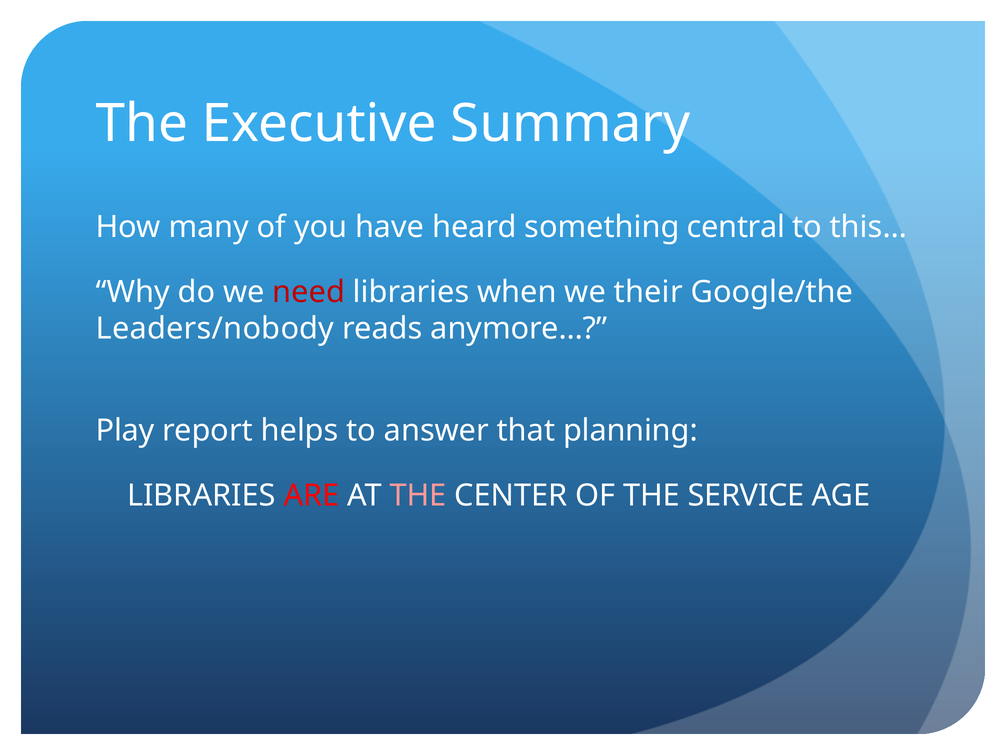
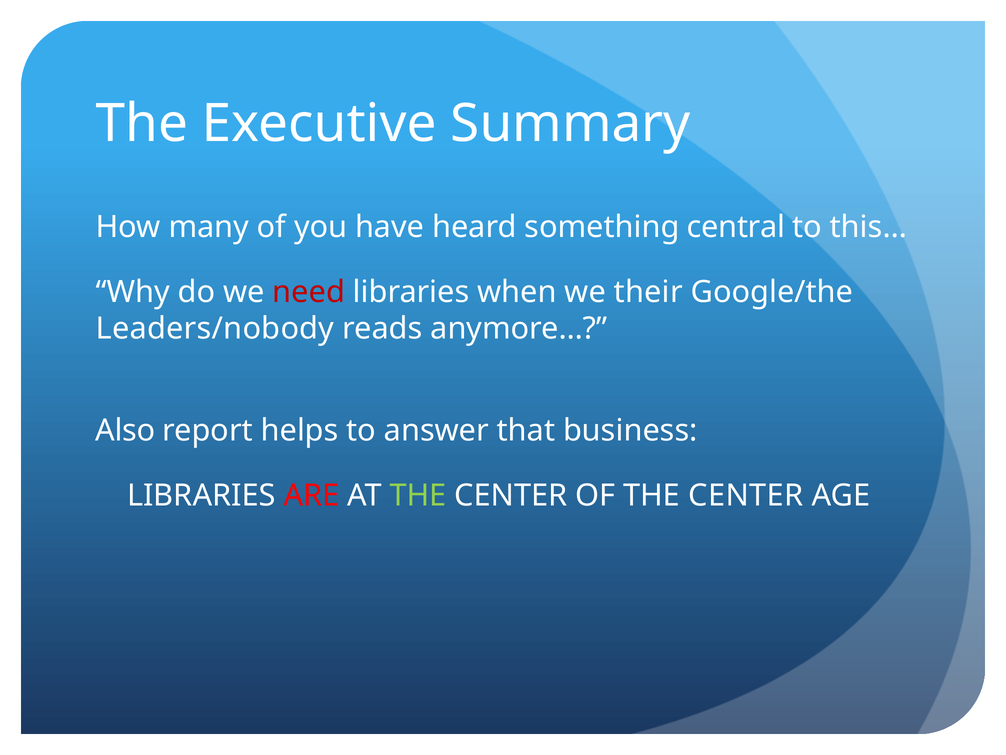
Play: Play -> Also (125, 430)
planning: planning -> business (630, 430)
THE colour: pink -> light green (418, 495)
OF THE SERVICE: SERVICE -> CENTER (746, 495)
